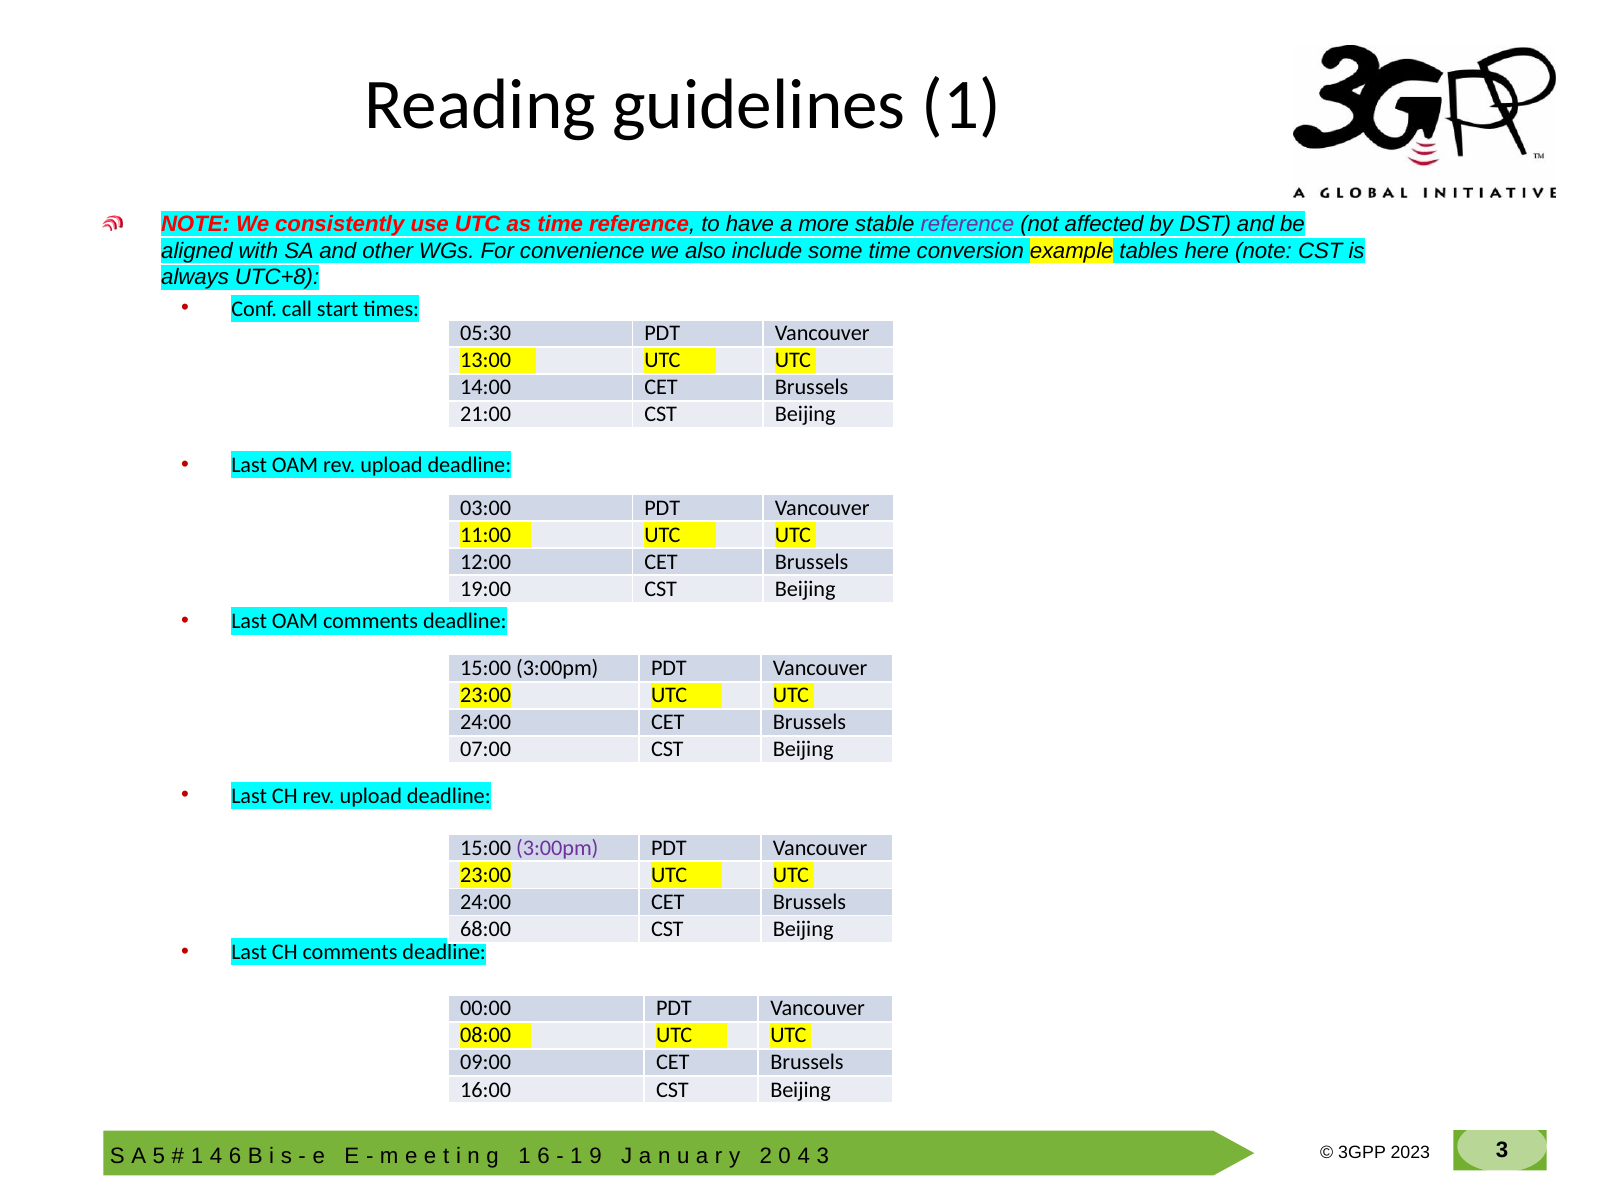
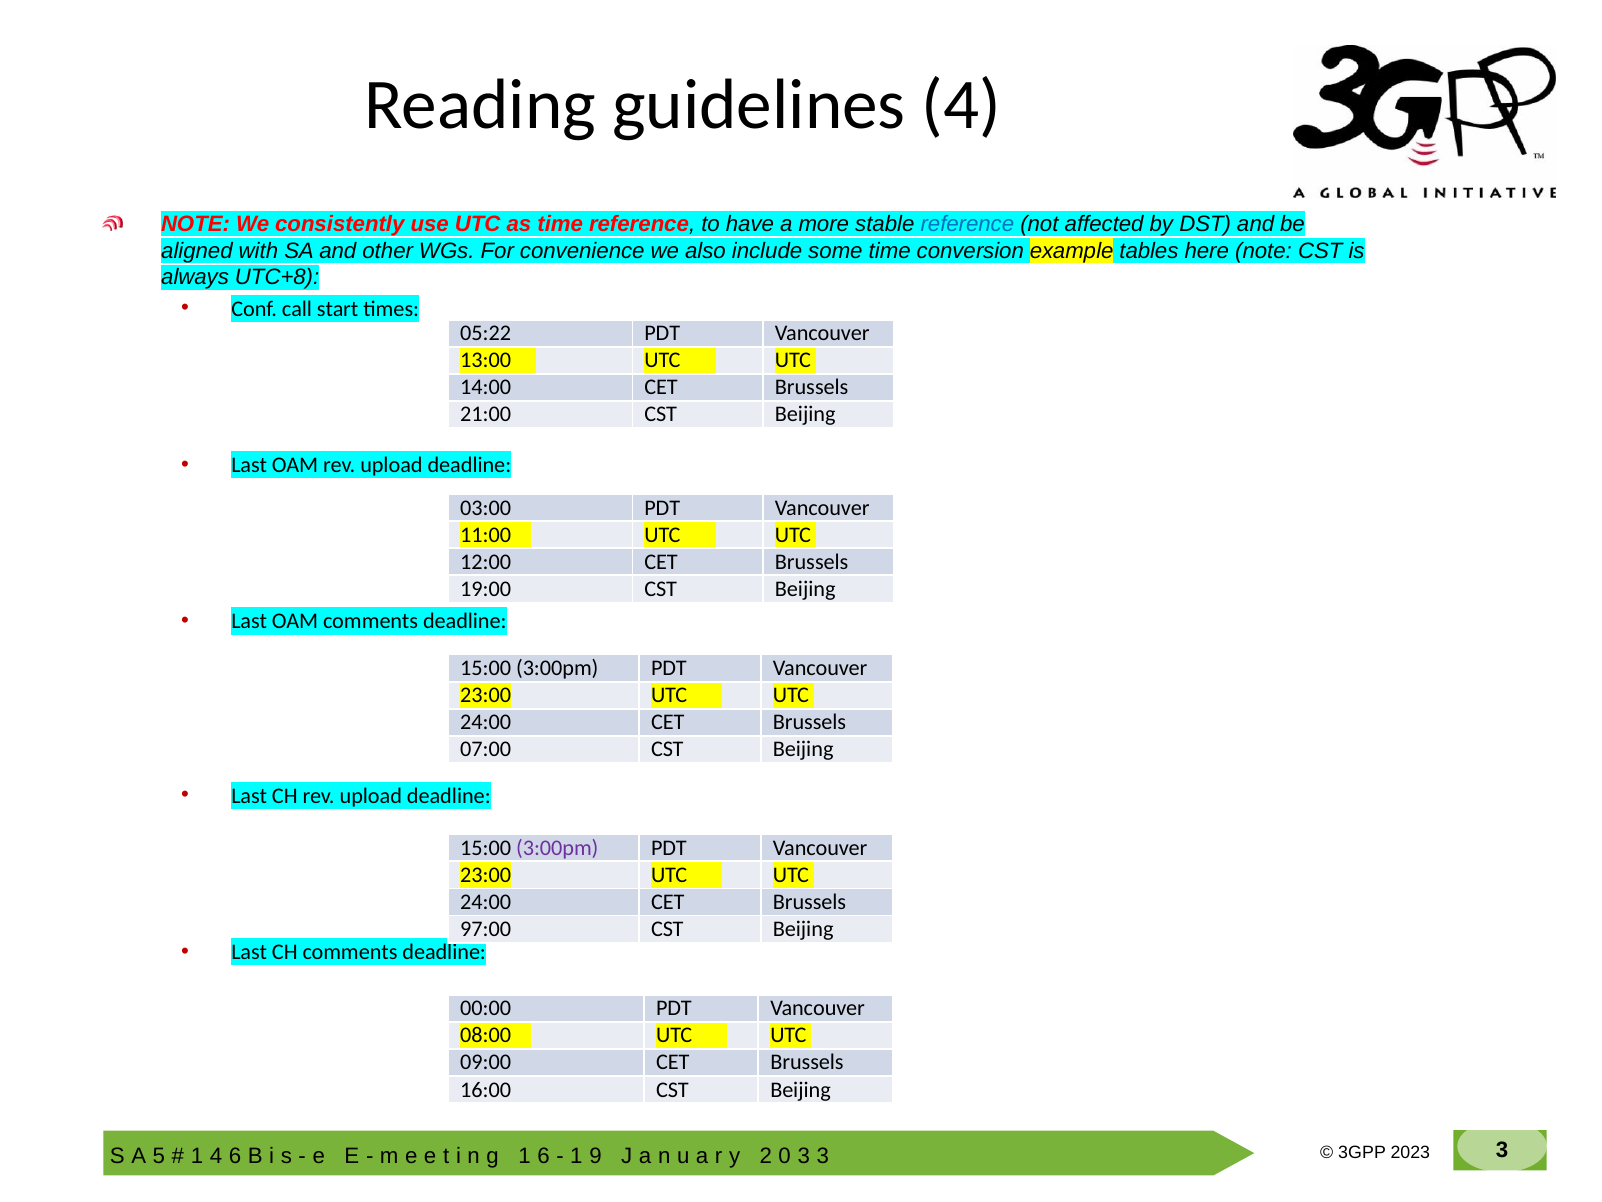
guidelines 1: 1 -> 4 (961, 105)
reference colour: purple -> blue (967, 224)
05:30: 05:30 -> 05:22 (486, 333)
68:00: 68:00 -> 97:00 (486, 929)
4: 4 -> 3 (804, 1155)
